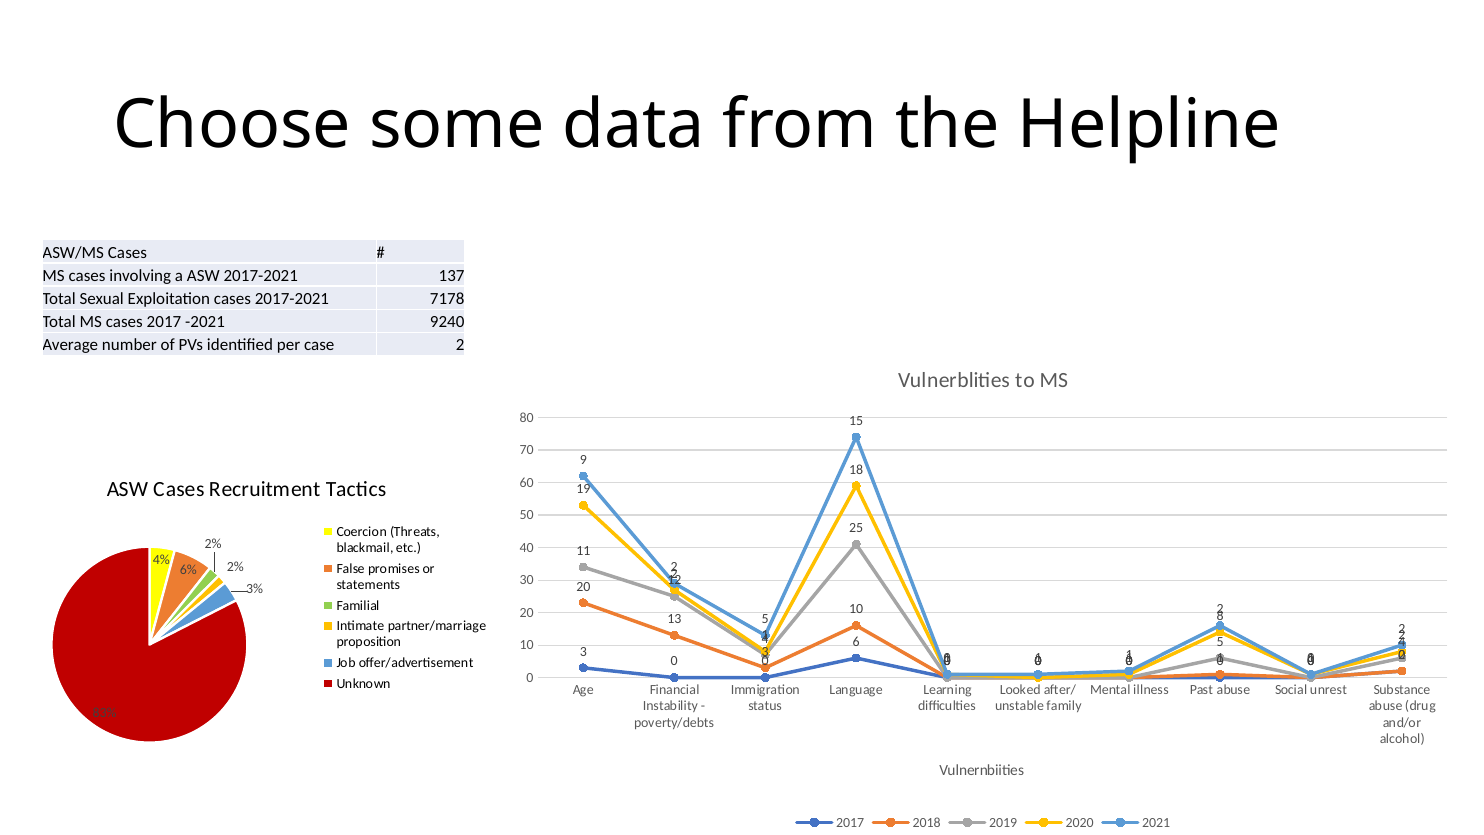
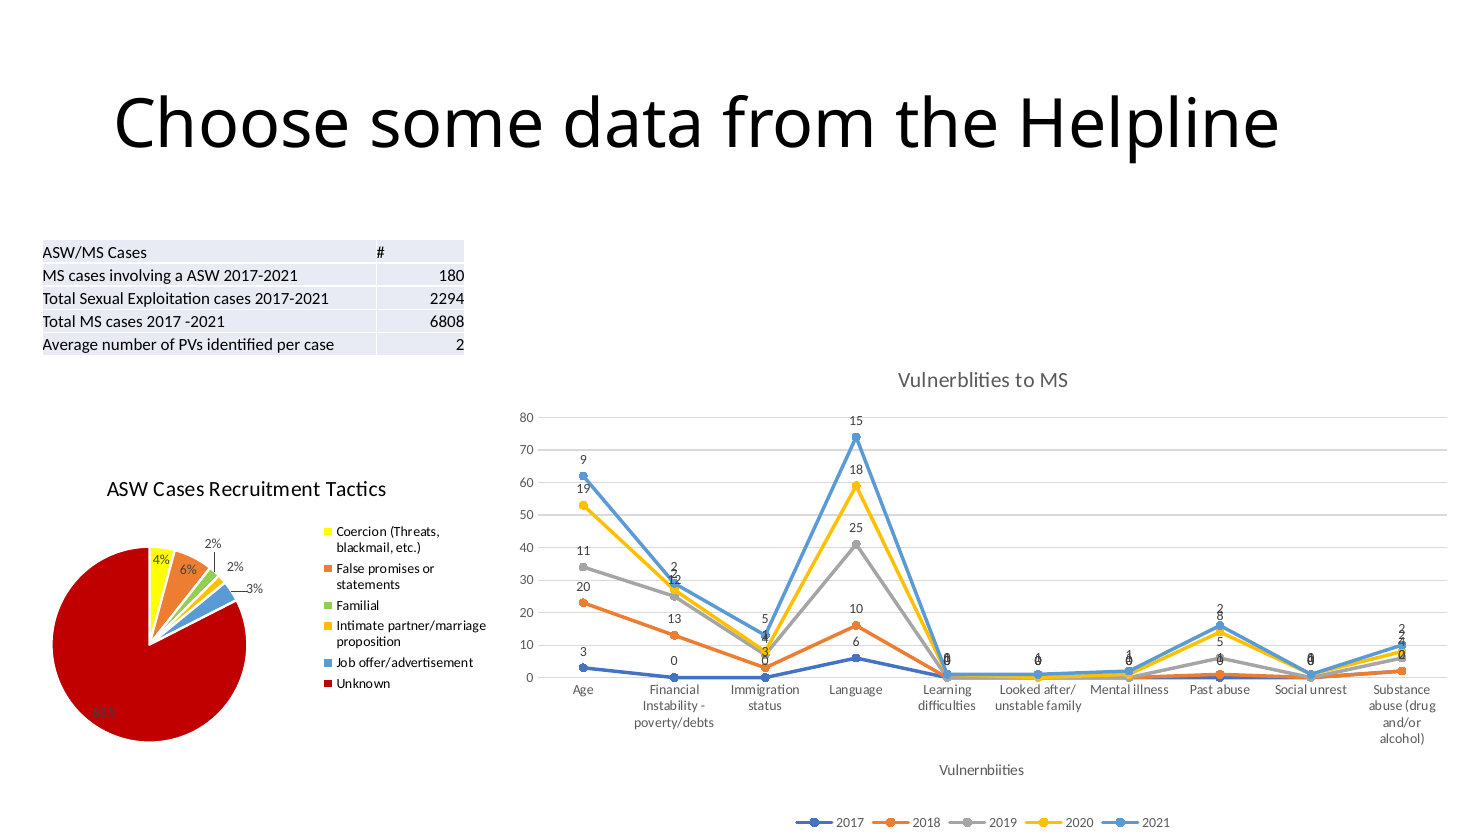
137: 137 -> 180 (452, 276)
7178: 7178 -> 2294 (447, 299)
9240: 9240 -> 6808 (447, 322)
